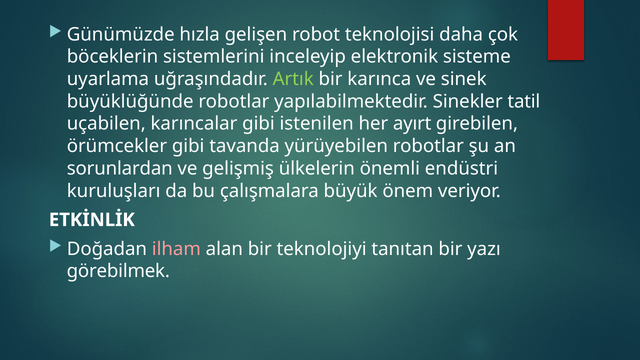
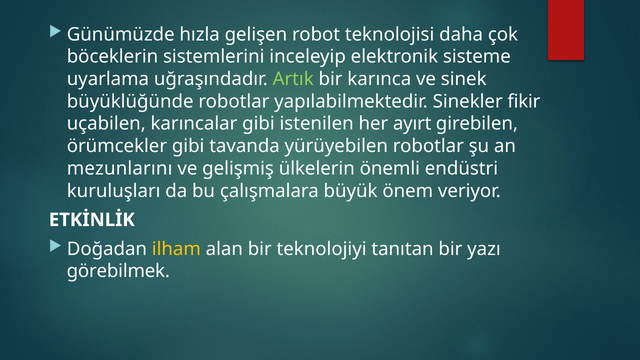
tatil: tatil -> fikir (524, 101)
sorunlardan: sorunlardan -> mezunlarını (120, 169)
ilham colour: pink -> yellow (176, 249)
